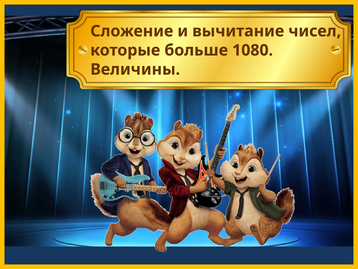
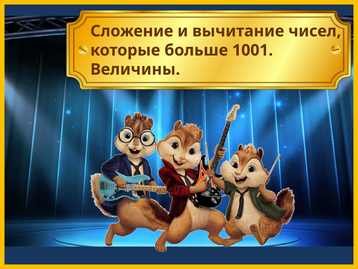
1080: 1080 -> 1001 (253, 50)
